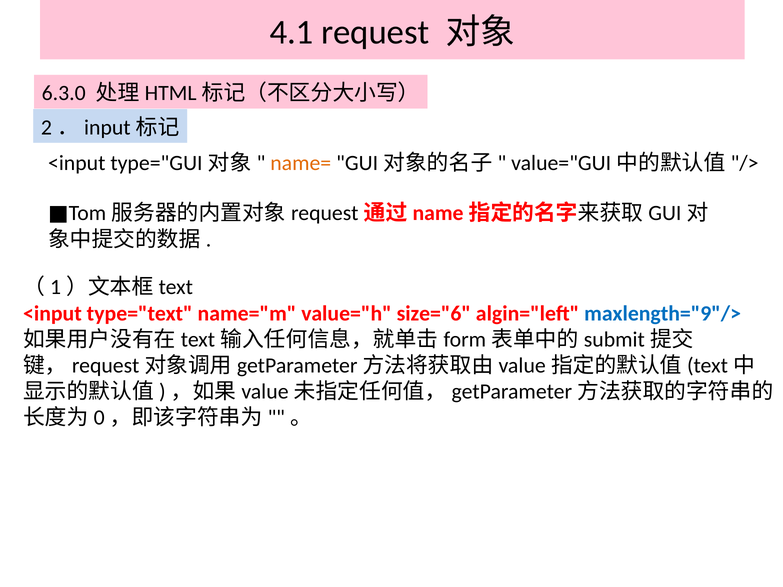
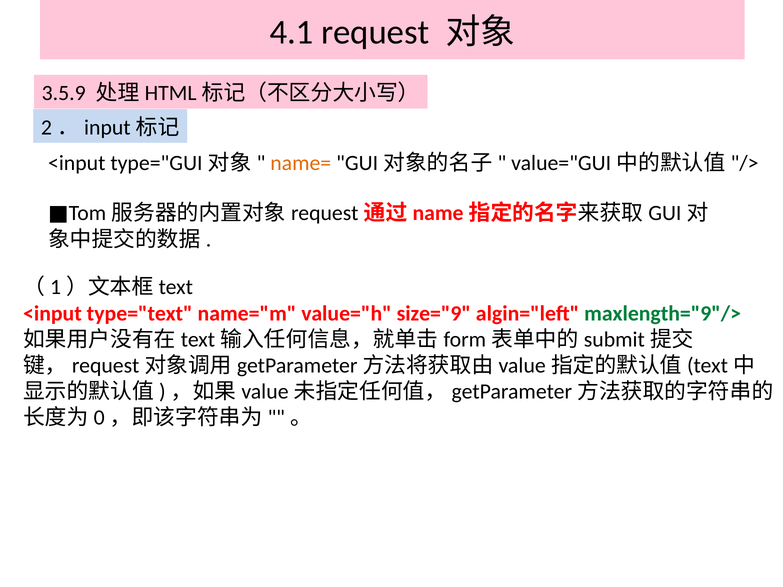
6.3.0: 6.3.0 -> 3.5.9 (64, 93)
size="6: size="6 -> size="9 (434, 313)
maxlength="9"/> colour: blue -> green (663, 313)
